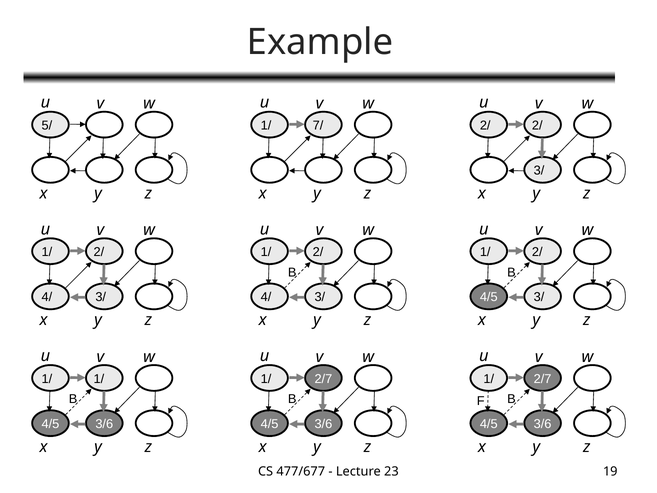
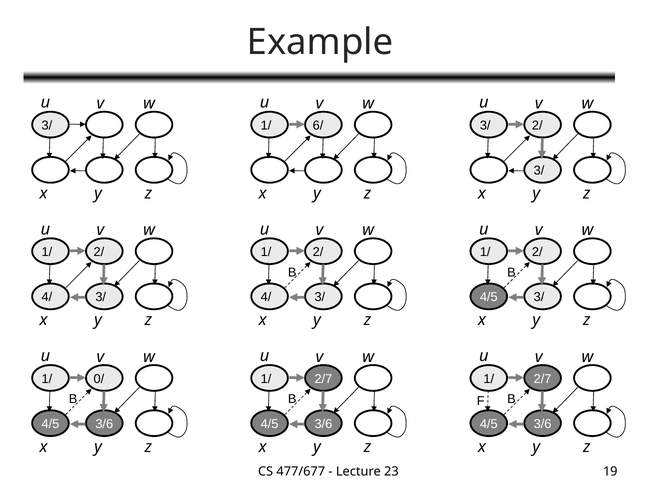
5/: 5/ -> 3/ (47, 125)
7/: 7/ -> 6/ (318, 125)
2/: 2/ -> 3/ (485, 125)
1/ 1/: 1/ -> 0/ (99, 379)
